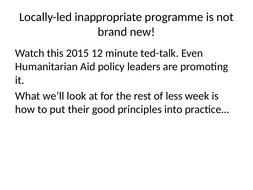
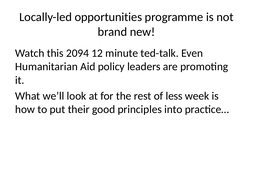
inappropriate: inappropriate -> opportunities (108, 17)
2015: 2015 -> 2094 (78, 53)
